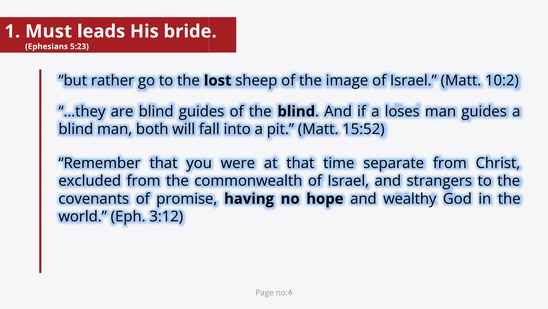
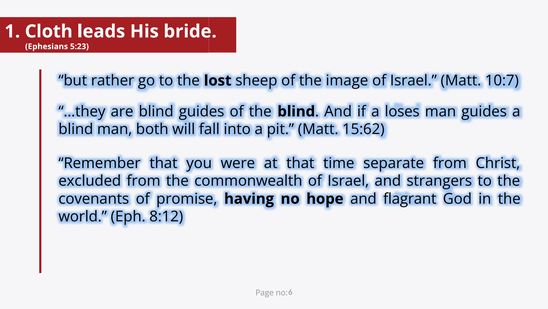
Must: Must -> Cloth (49, 31)
10:2: 10:2 -> 10:7 (502, 81)
15:52: 15:52 -> 15:62 (363, 129)
wealthy: wealthy -> flagrant (410, 199)
3:12: 3:12 -> 8:12 (166, 217)
